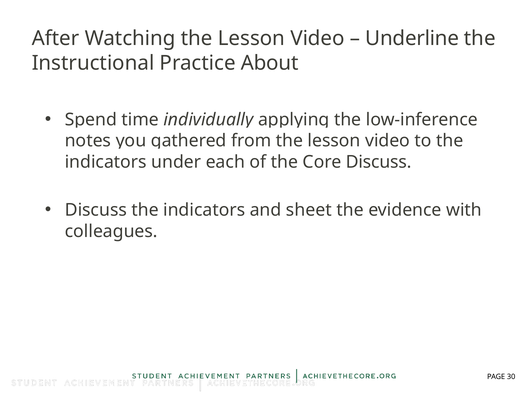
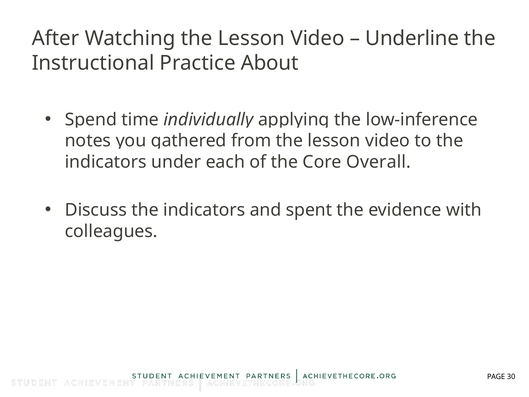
Core Discuss: Discuss -> Overall (379, 162)
sheet: sheet -> spent (309, 210)
